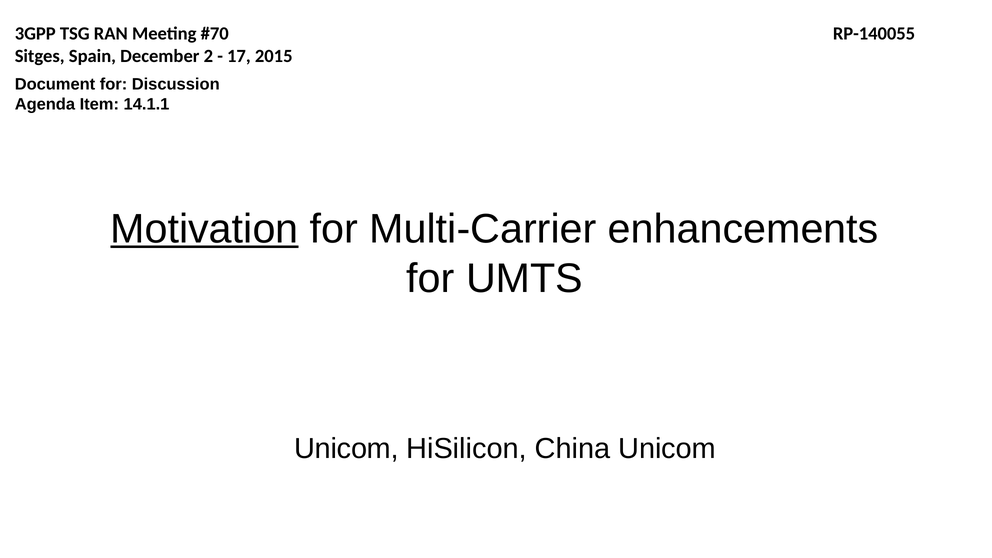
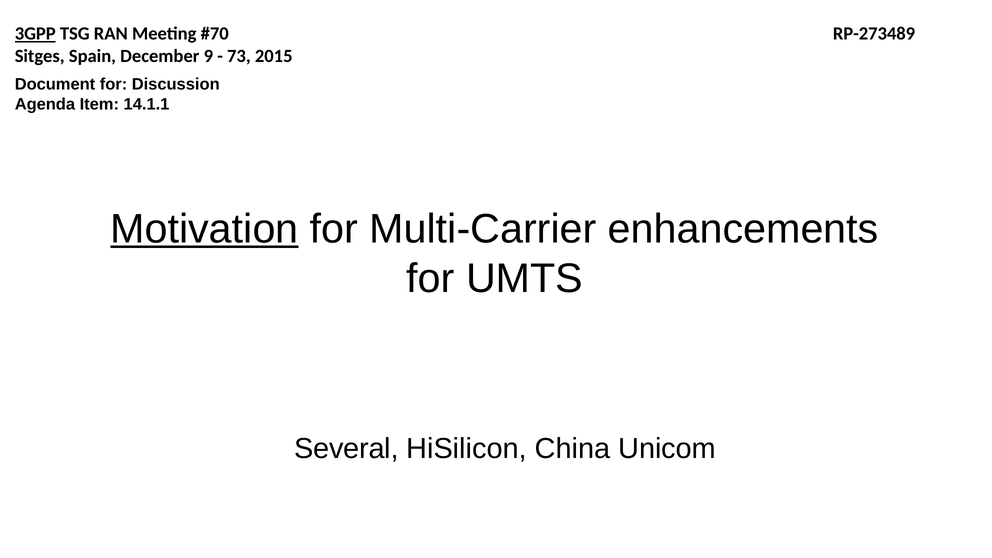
3GPP underline: none -> present (35, 34)
RP-140055: RP-140055 -> RP-273489 (874, 34)
2: 2 -> 9 (208, 56)
17: 17 -> 73 (239, 56)
Unicom: Unicom -> Several (346, 448)
